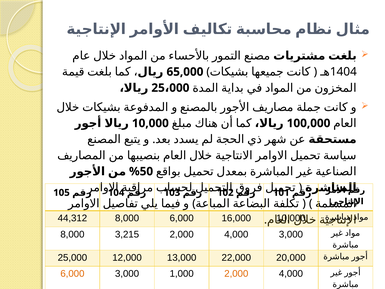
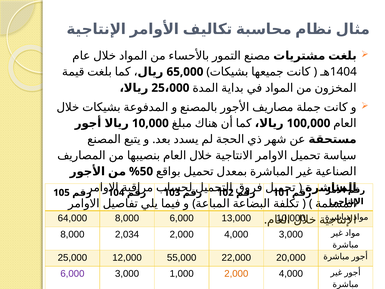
44,312: 44,312 -> 64,000 (72, 218)
16,000: 16,000 -> 13,000 (236, 218)
3,215: 3,215 -> 2,034 (127, 234)
13,000: 13,000 -> 55,000 (182, 257)
6,000 colour: orange -> purple (72, 274)
